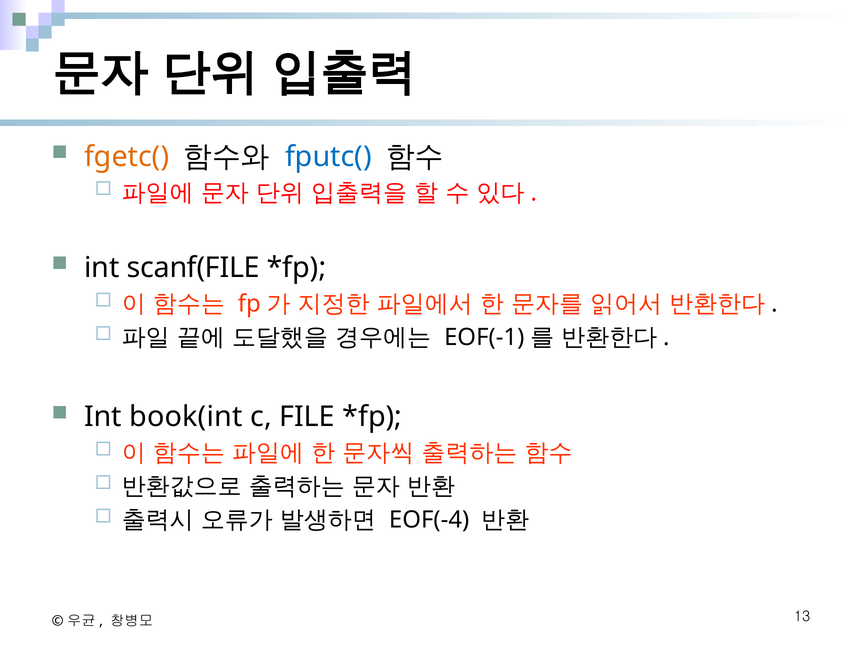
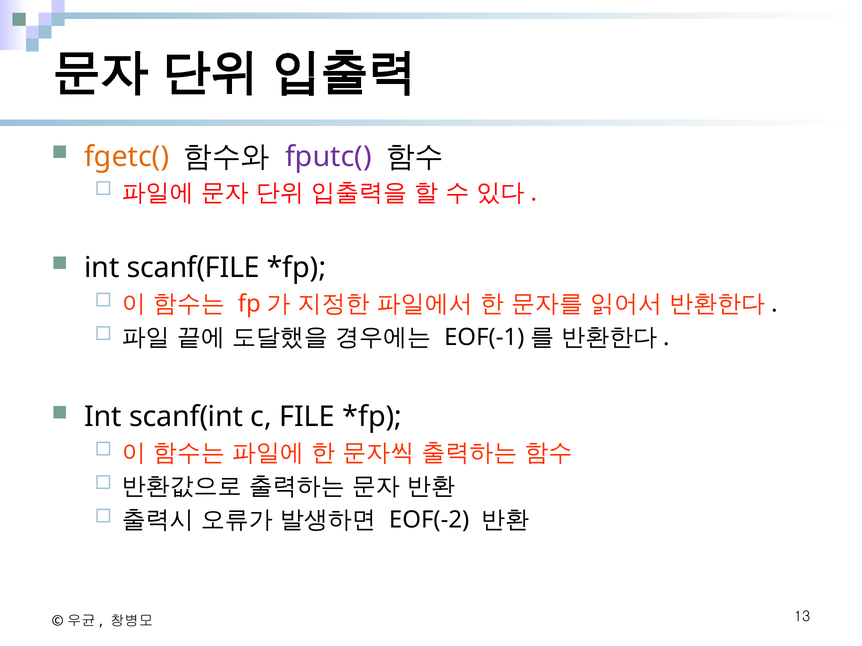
fputc( colour: blue -> purple (328, 157)
book(int: book(int -> scanf(int (186, 417)
EOF(-4: EOF(-4 -> EOF(-2 (429, 520)
